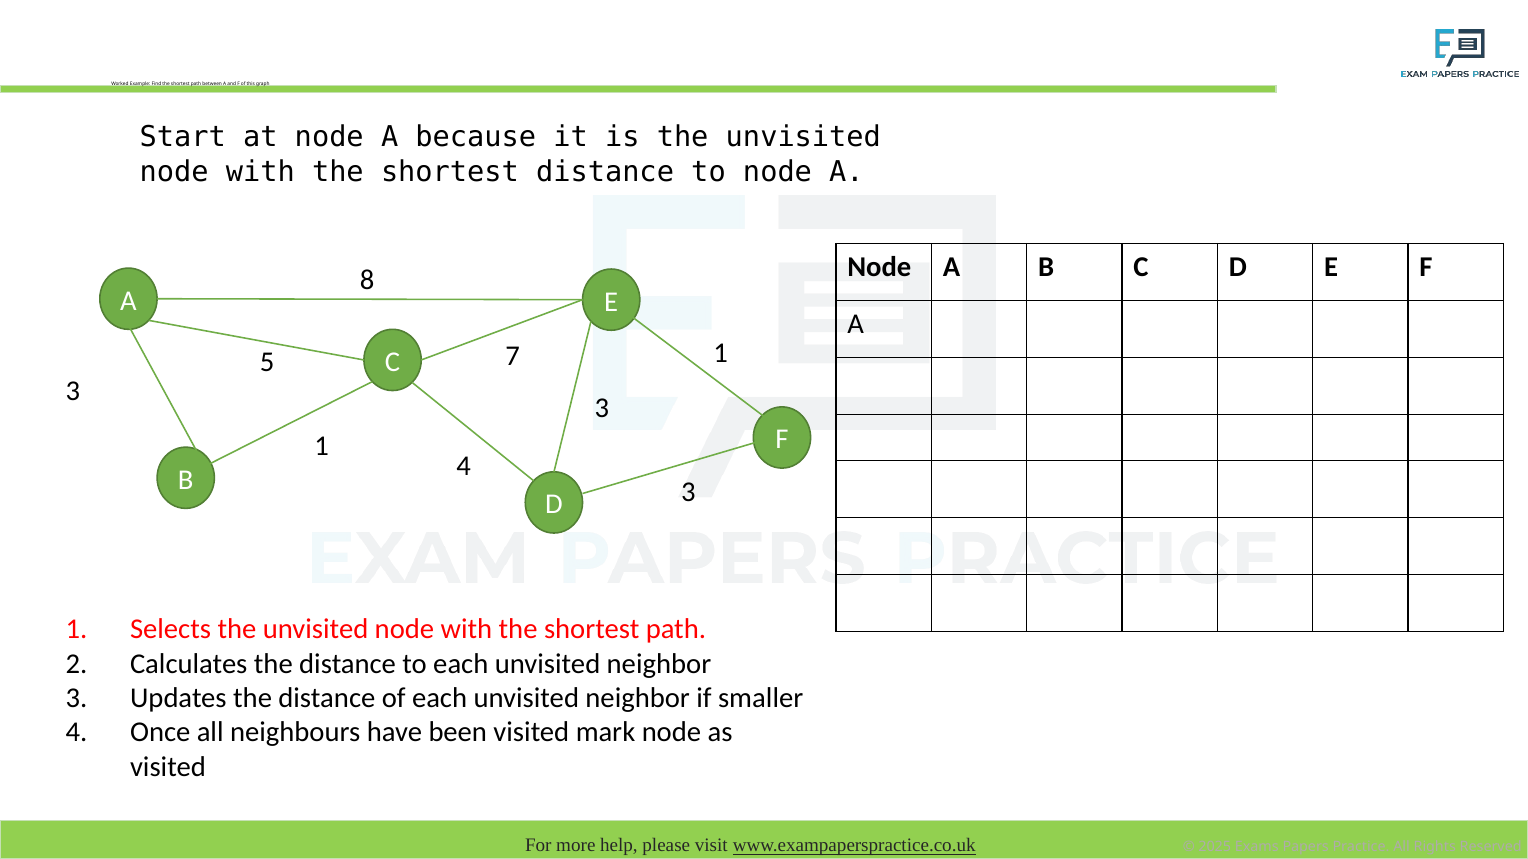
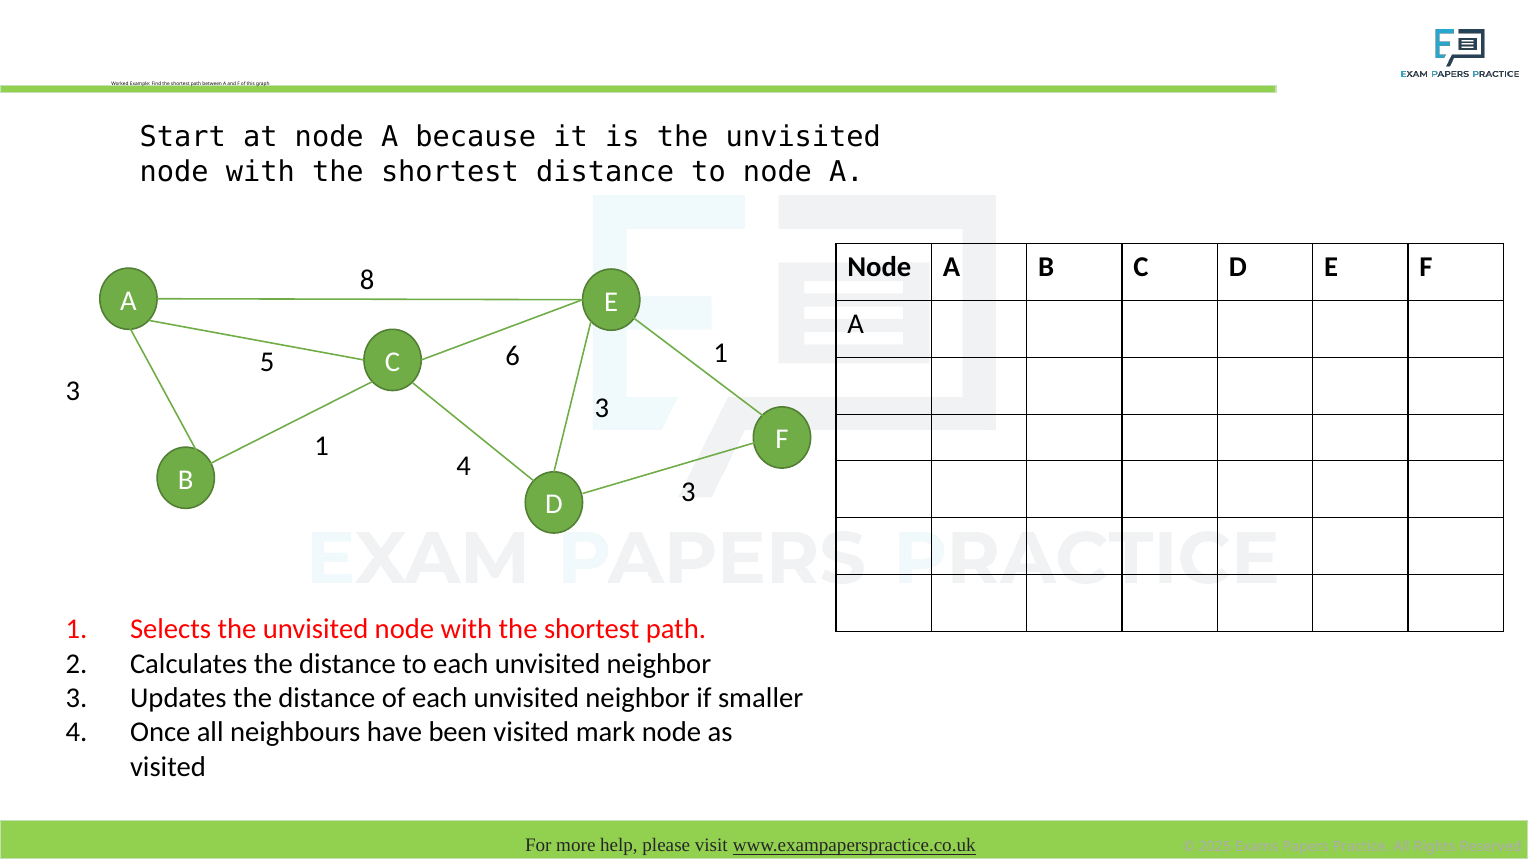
7: 7 -> 6 (513, 356)
